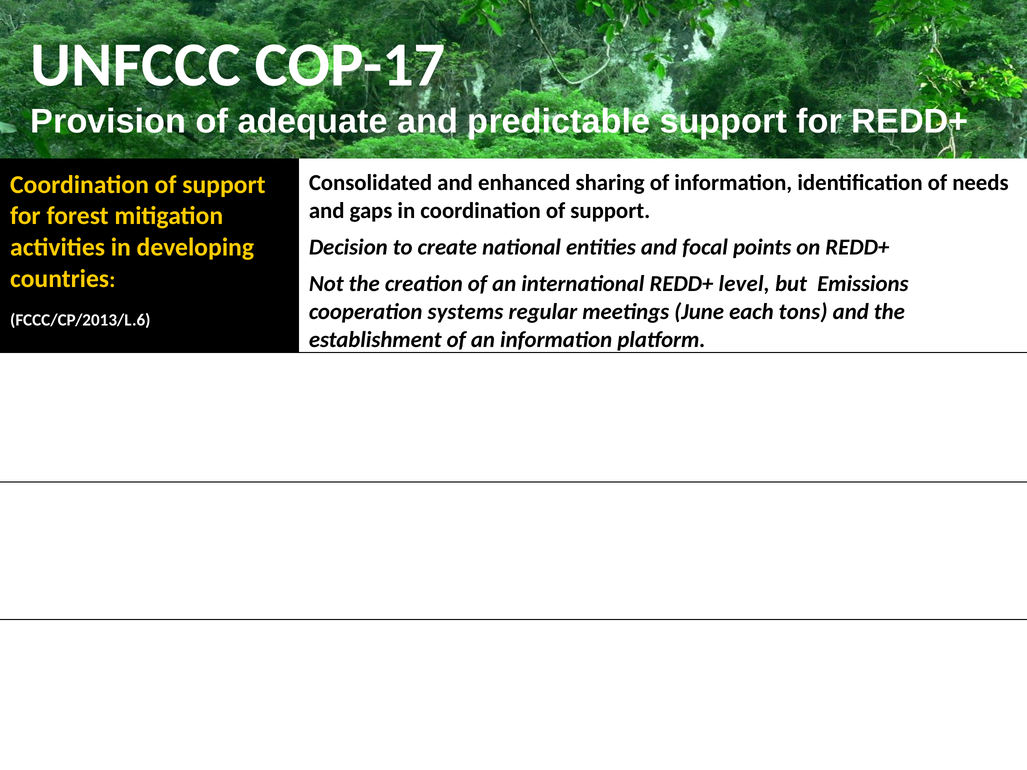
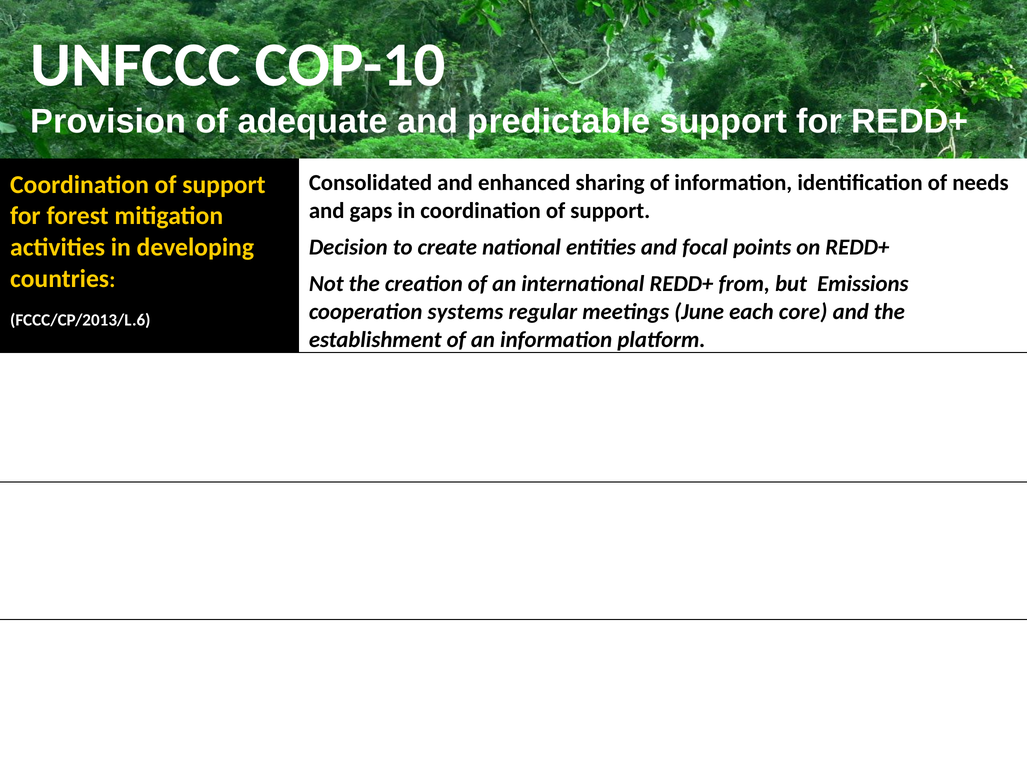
COP-17: COP-17 -> COP-10 (350, 65)
REDD+ level: level -> from (744, 284)
tons: tons -> core (803, 312)
